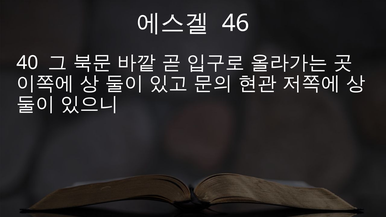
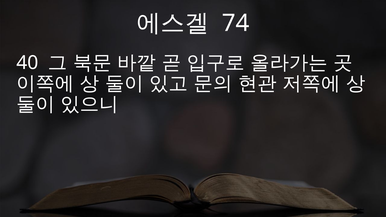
46: 46 -> 74 (236, 23)
